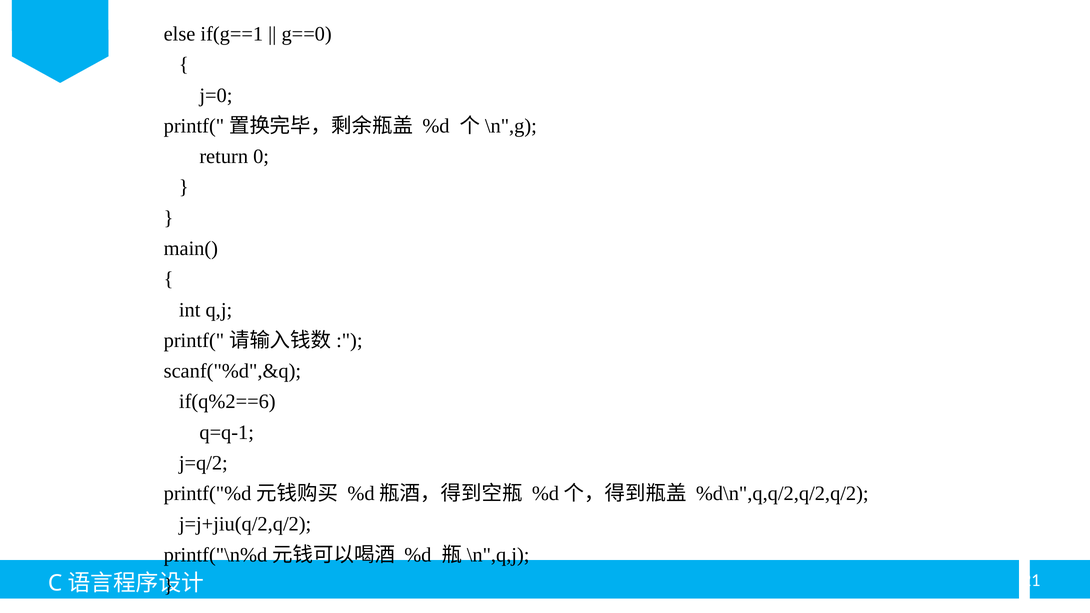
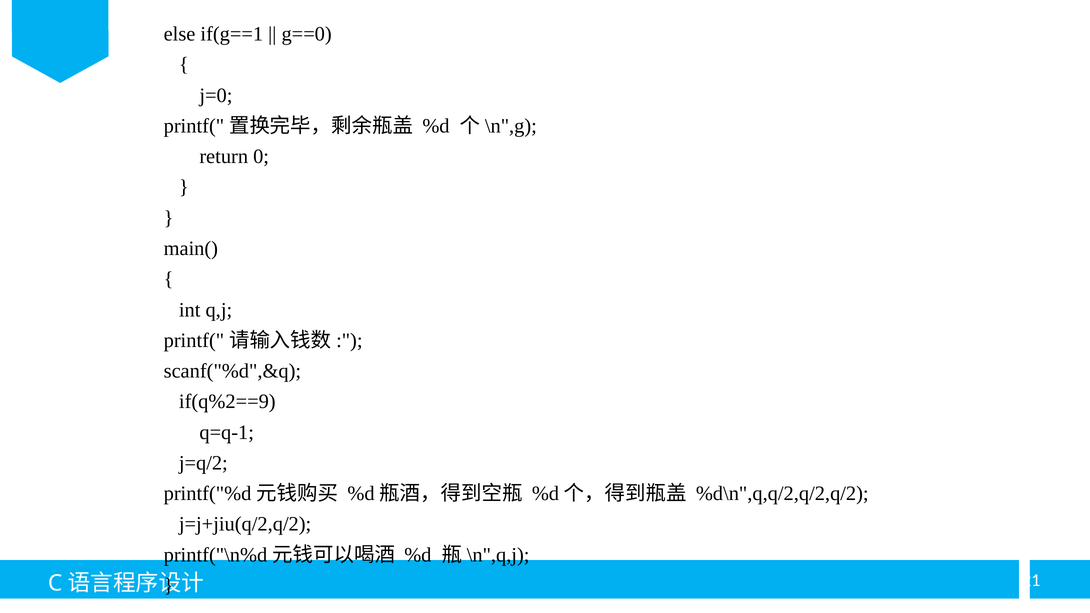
if(q%2==6: if(q%2==6 -> if(q%2==9 (227, 402)
